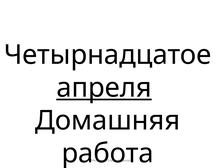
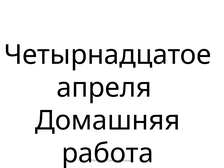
апреля underline: present -> none (104, 88)
